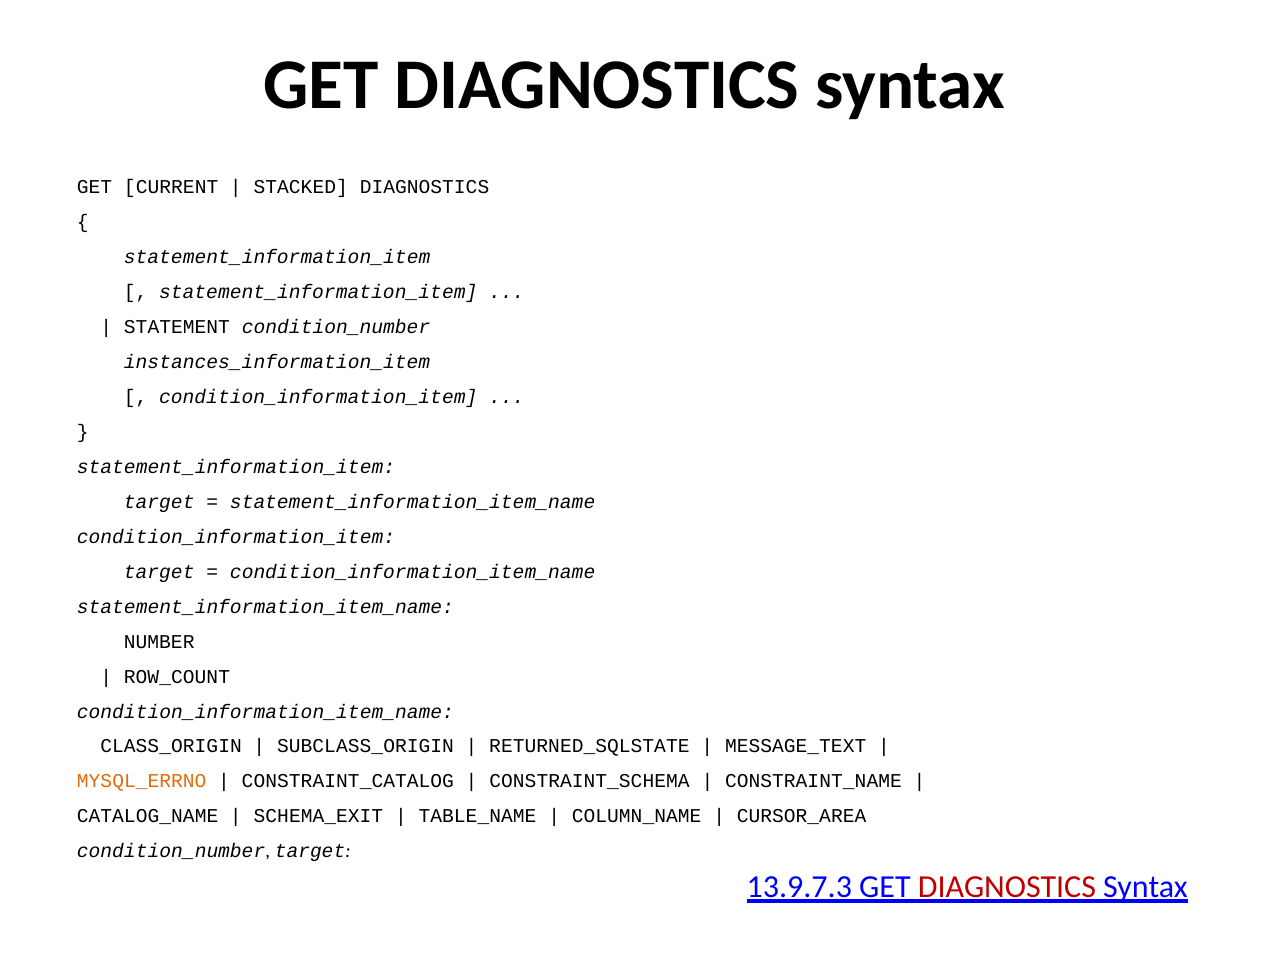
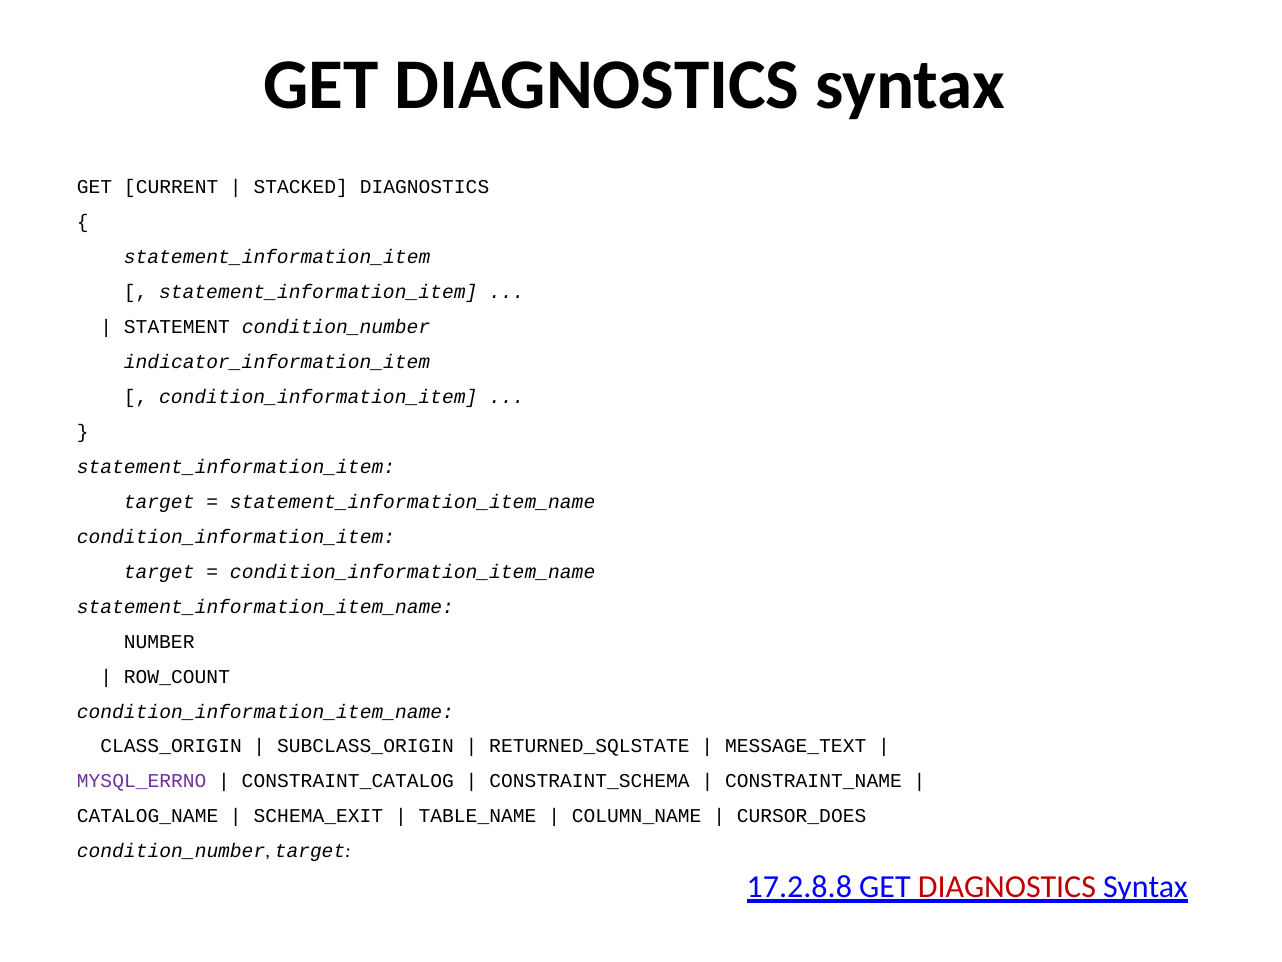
instances_information_item: instances_information_item -> indicator_information_item (277, 362)
MYSQL_ERRNO colour: orange -> purple (142, 781)
CURSOR_AREA: CURSOR_AREA -> CURSOR_DOES (802, 816)
13.9.7.3: 13.9.7.3 -> 17.2.8.8 (799, 886)
